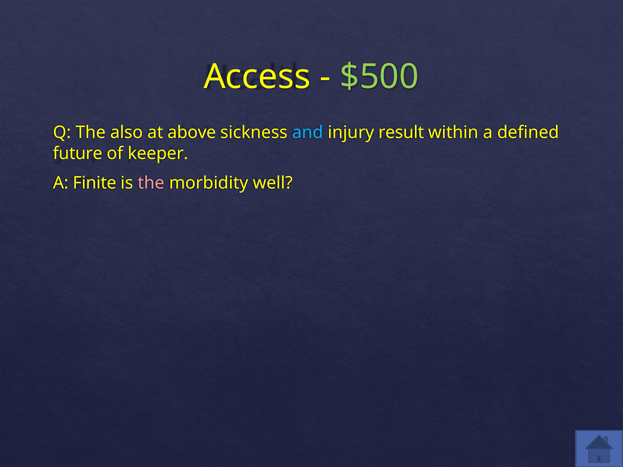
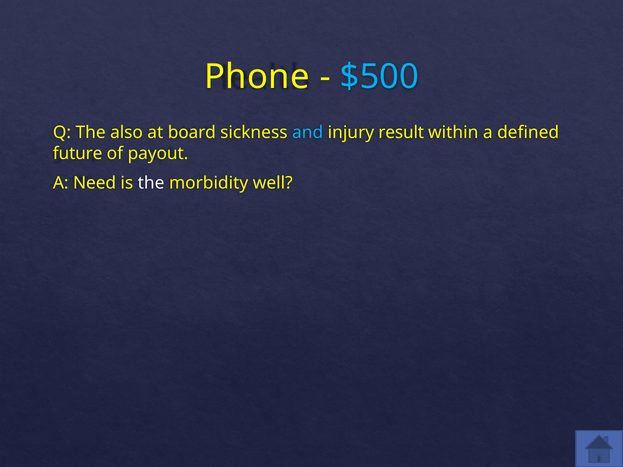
Access: Access -> Phone (257, 77)
$500 colour: light green -> light blue (379, 77)
above: above -> board (192, 133)
keeper: keeper -> payout (158, 154)
Finite: Finite -> Need (95, 183)
the colour: pink -> white (151, 183)
